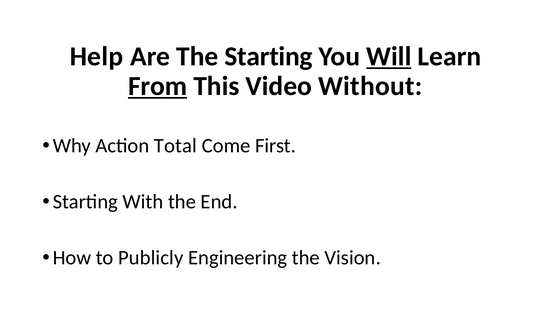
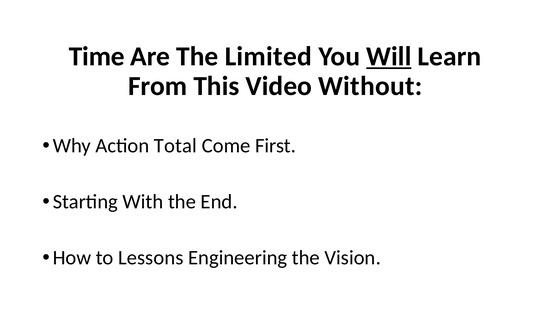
Help: Help -> Time (97, 57)
The Starting: Starting -> Limited (268, 57)
From underline: present -> none (158, 86)
Publicly: Publicly -> Lessons (151, 258)
